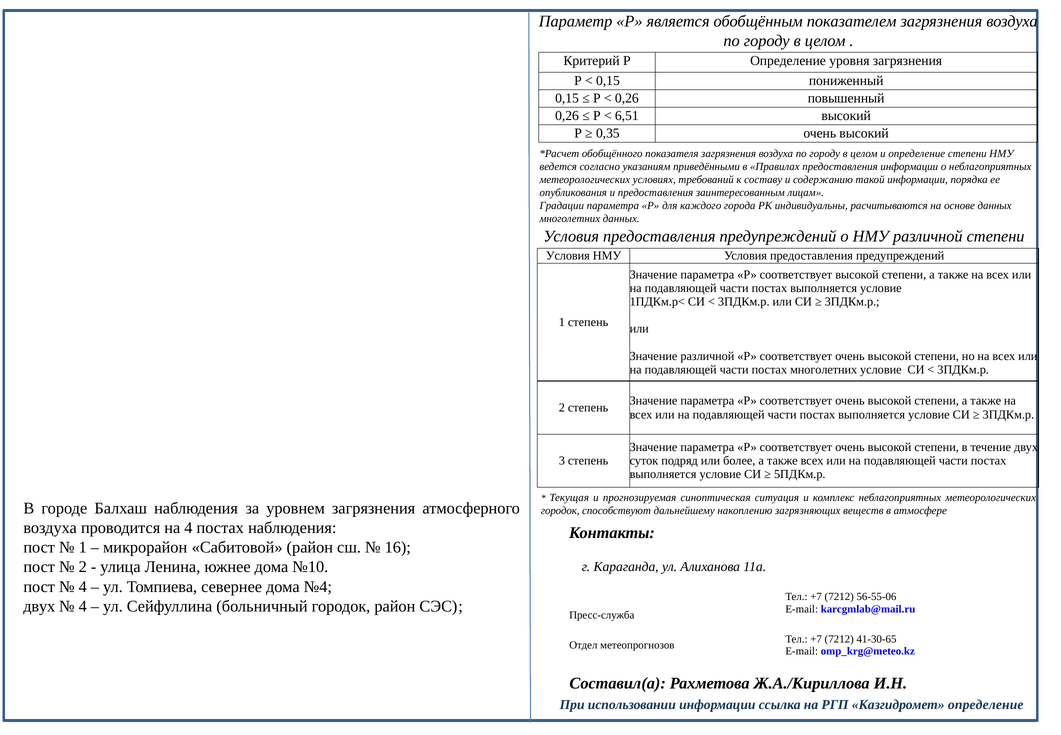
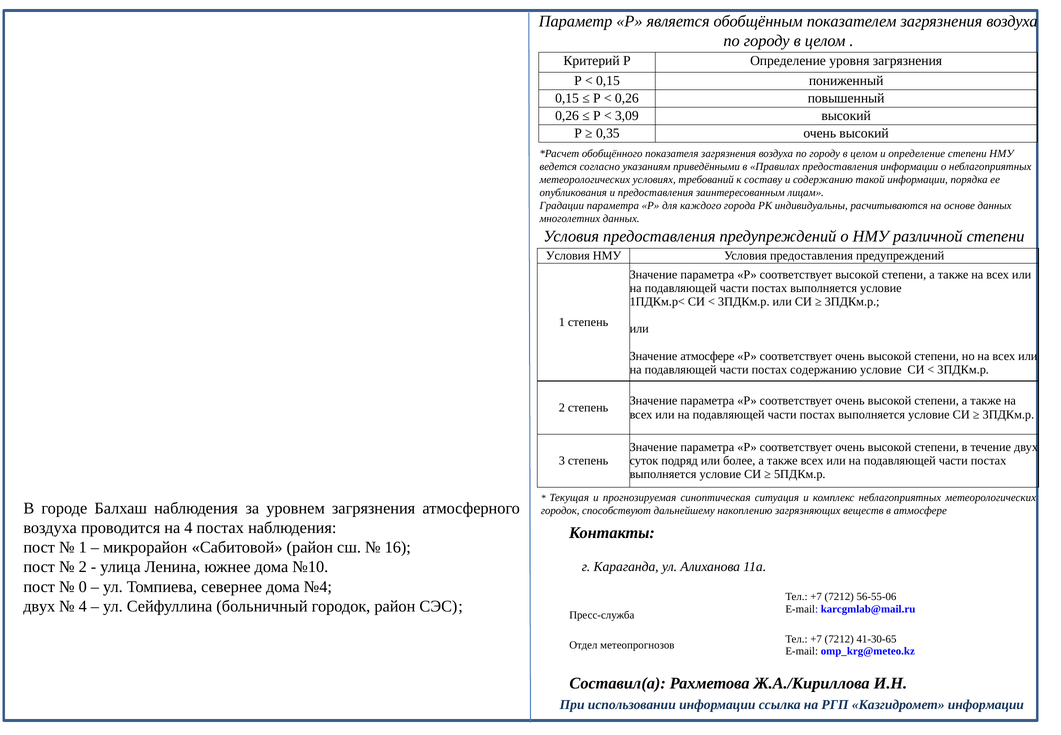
6,51: 6,51 -> 3,09 (627, 116)
Значение различной: различной -> атмосфере (707, 356)
постах многолетних: многолетних -> содержанию (824, 369)
4: 4 -> 0 (83, 586)
Казгидромет определение: определение -> информации (986, 704)
